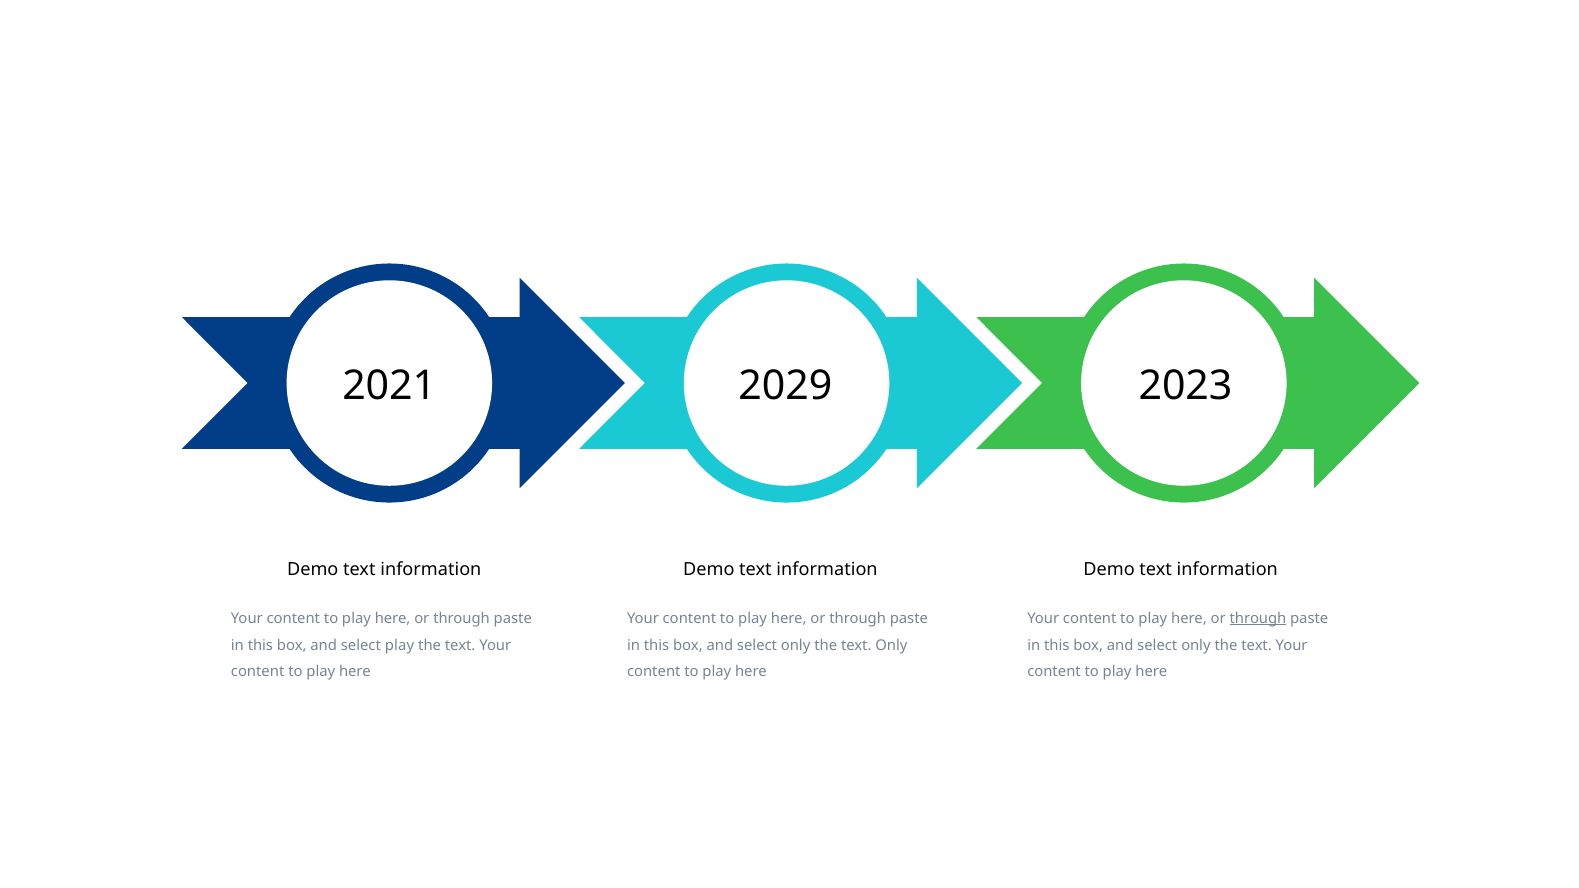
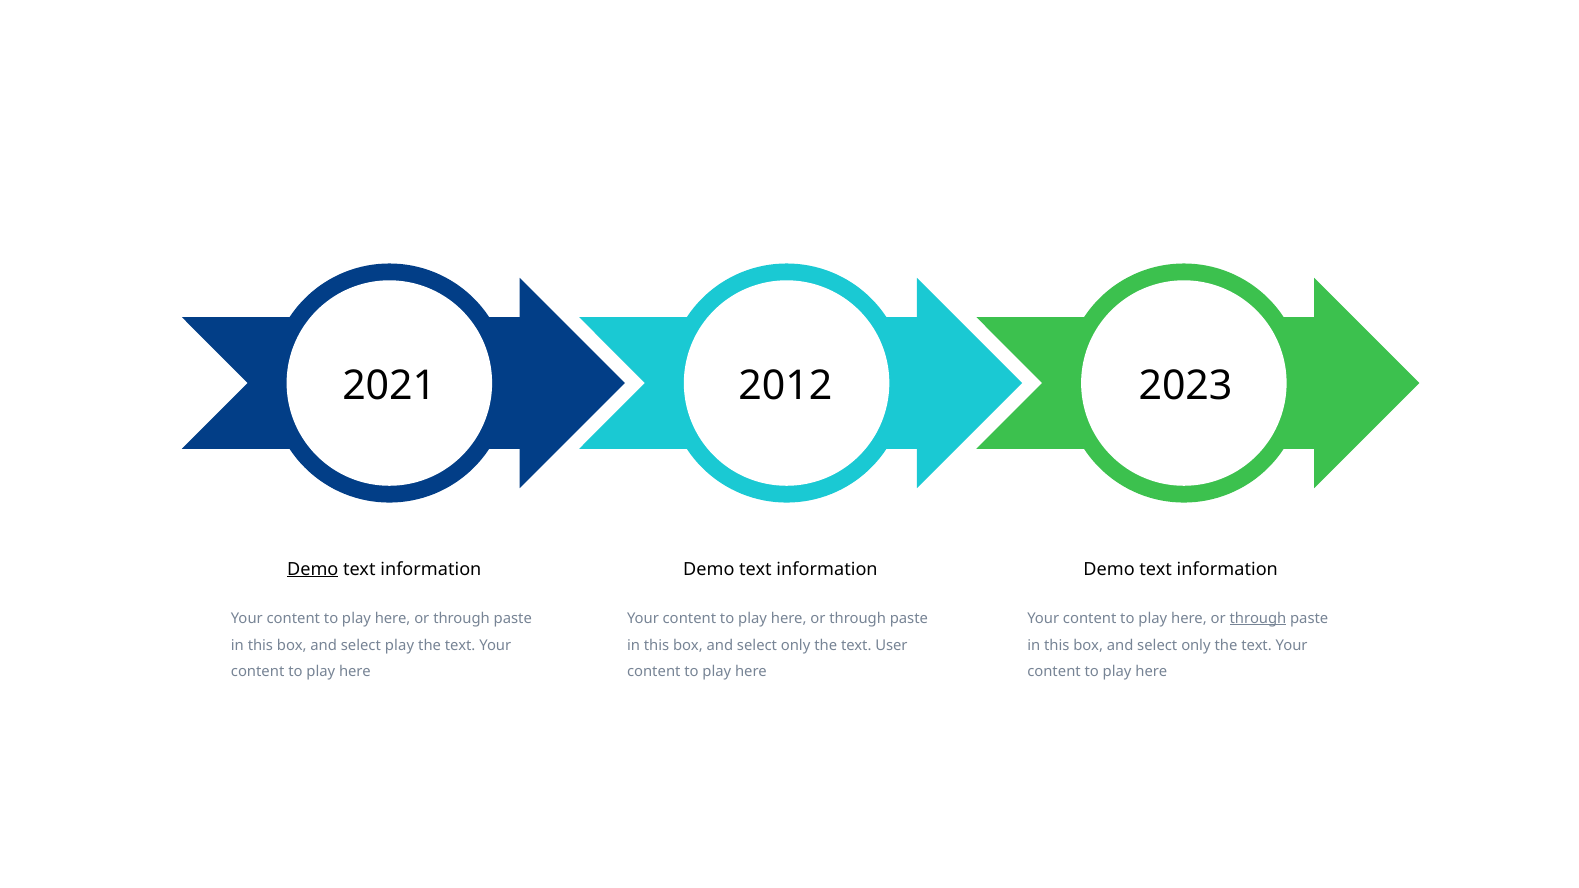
2029: 2029 -> 2012 (785, 386)
Demo underline: none -> present (313, 569)
text Only: Only -> User (891, 645)
